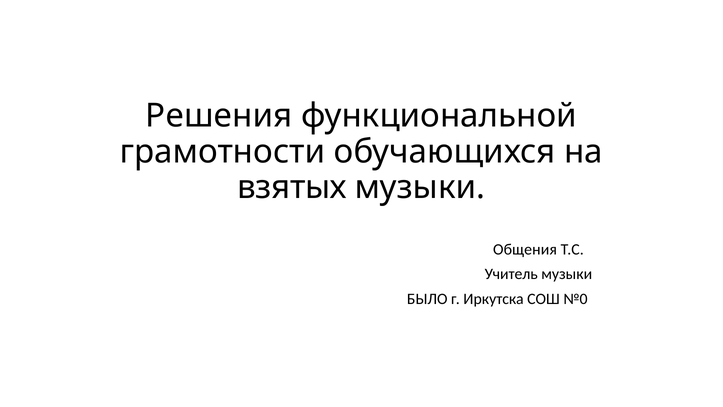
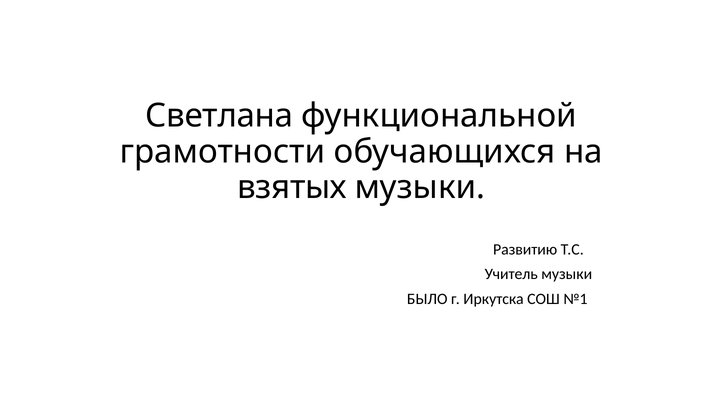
Решения: Решения -> Светлана (219, 116)
Общения: Общения -> Развитию (525, 249)
№0: №0 -> №1 (575, 299)
